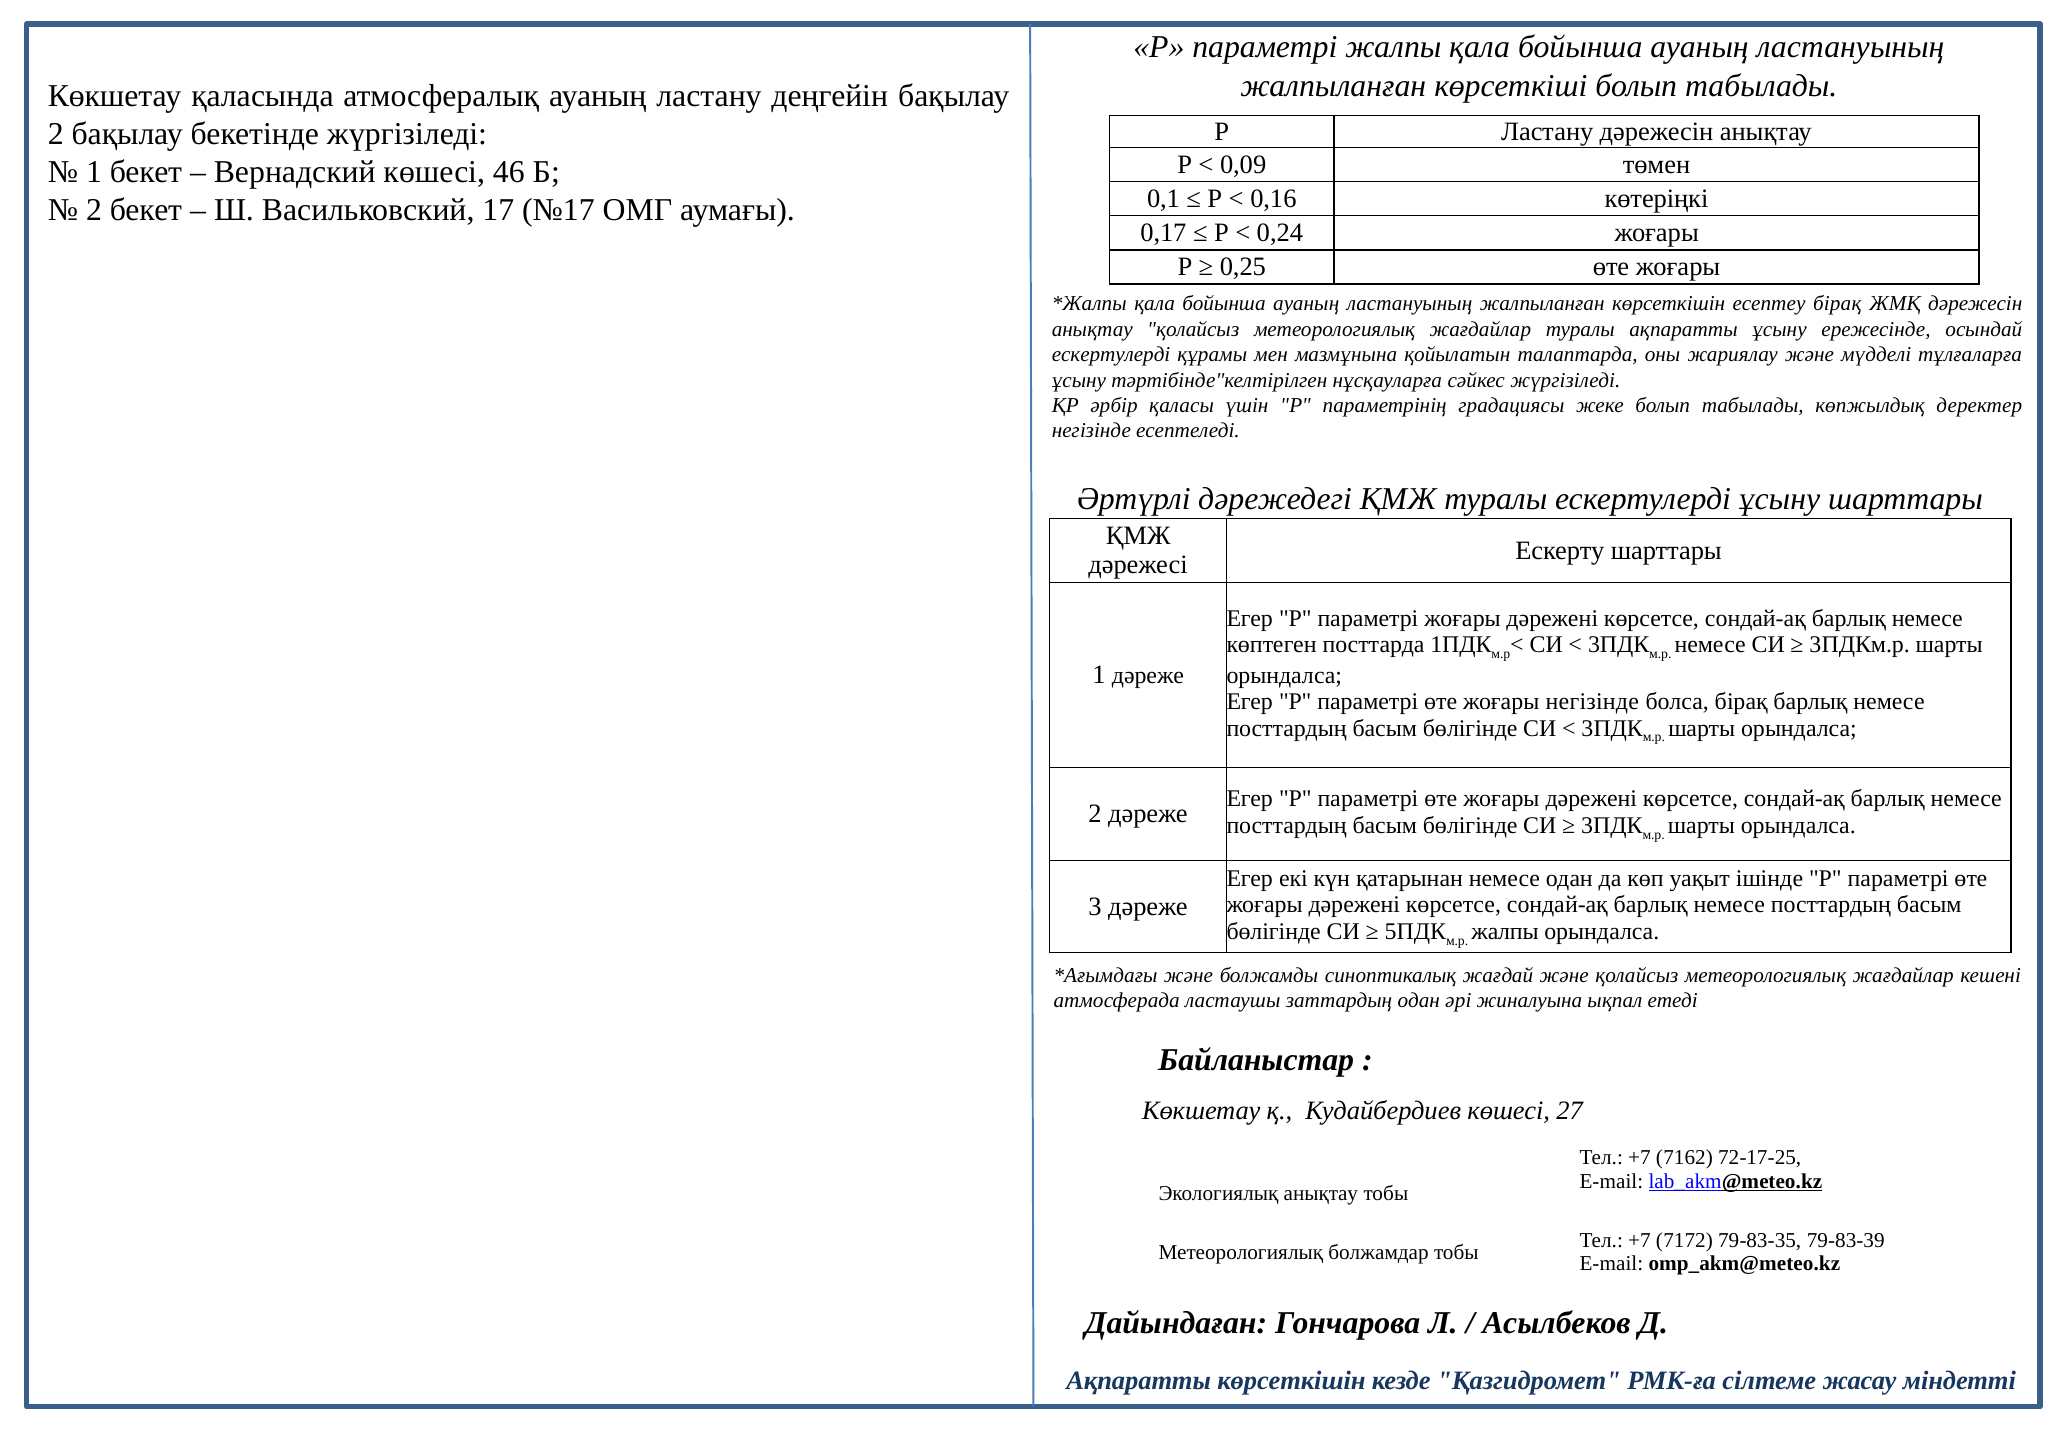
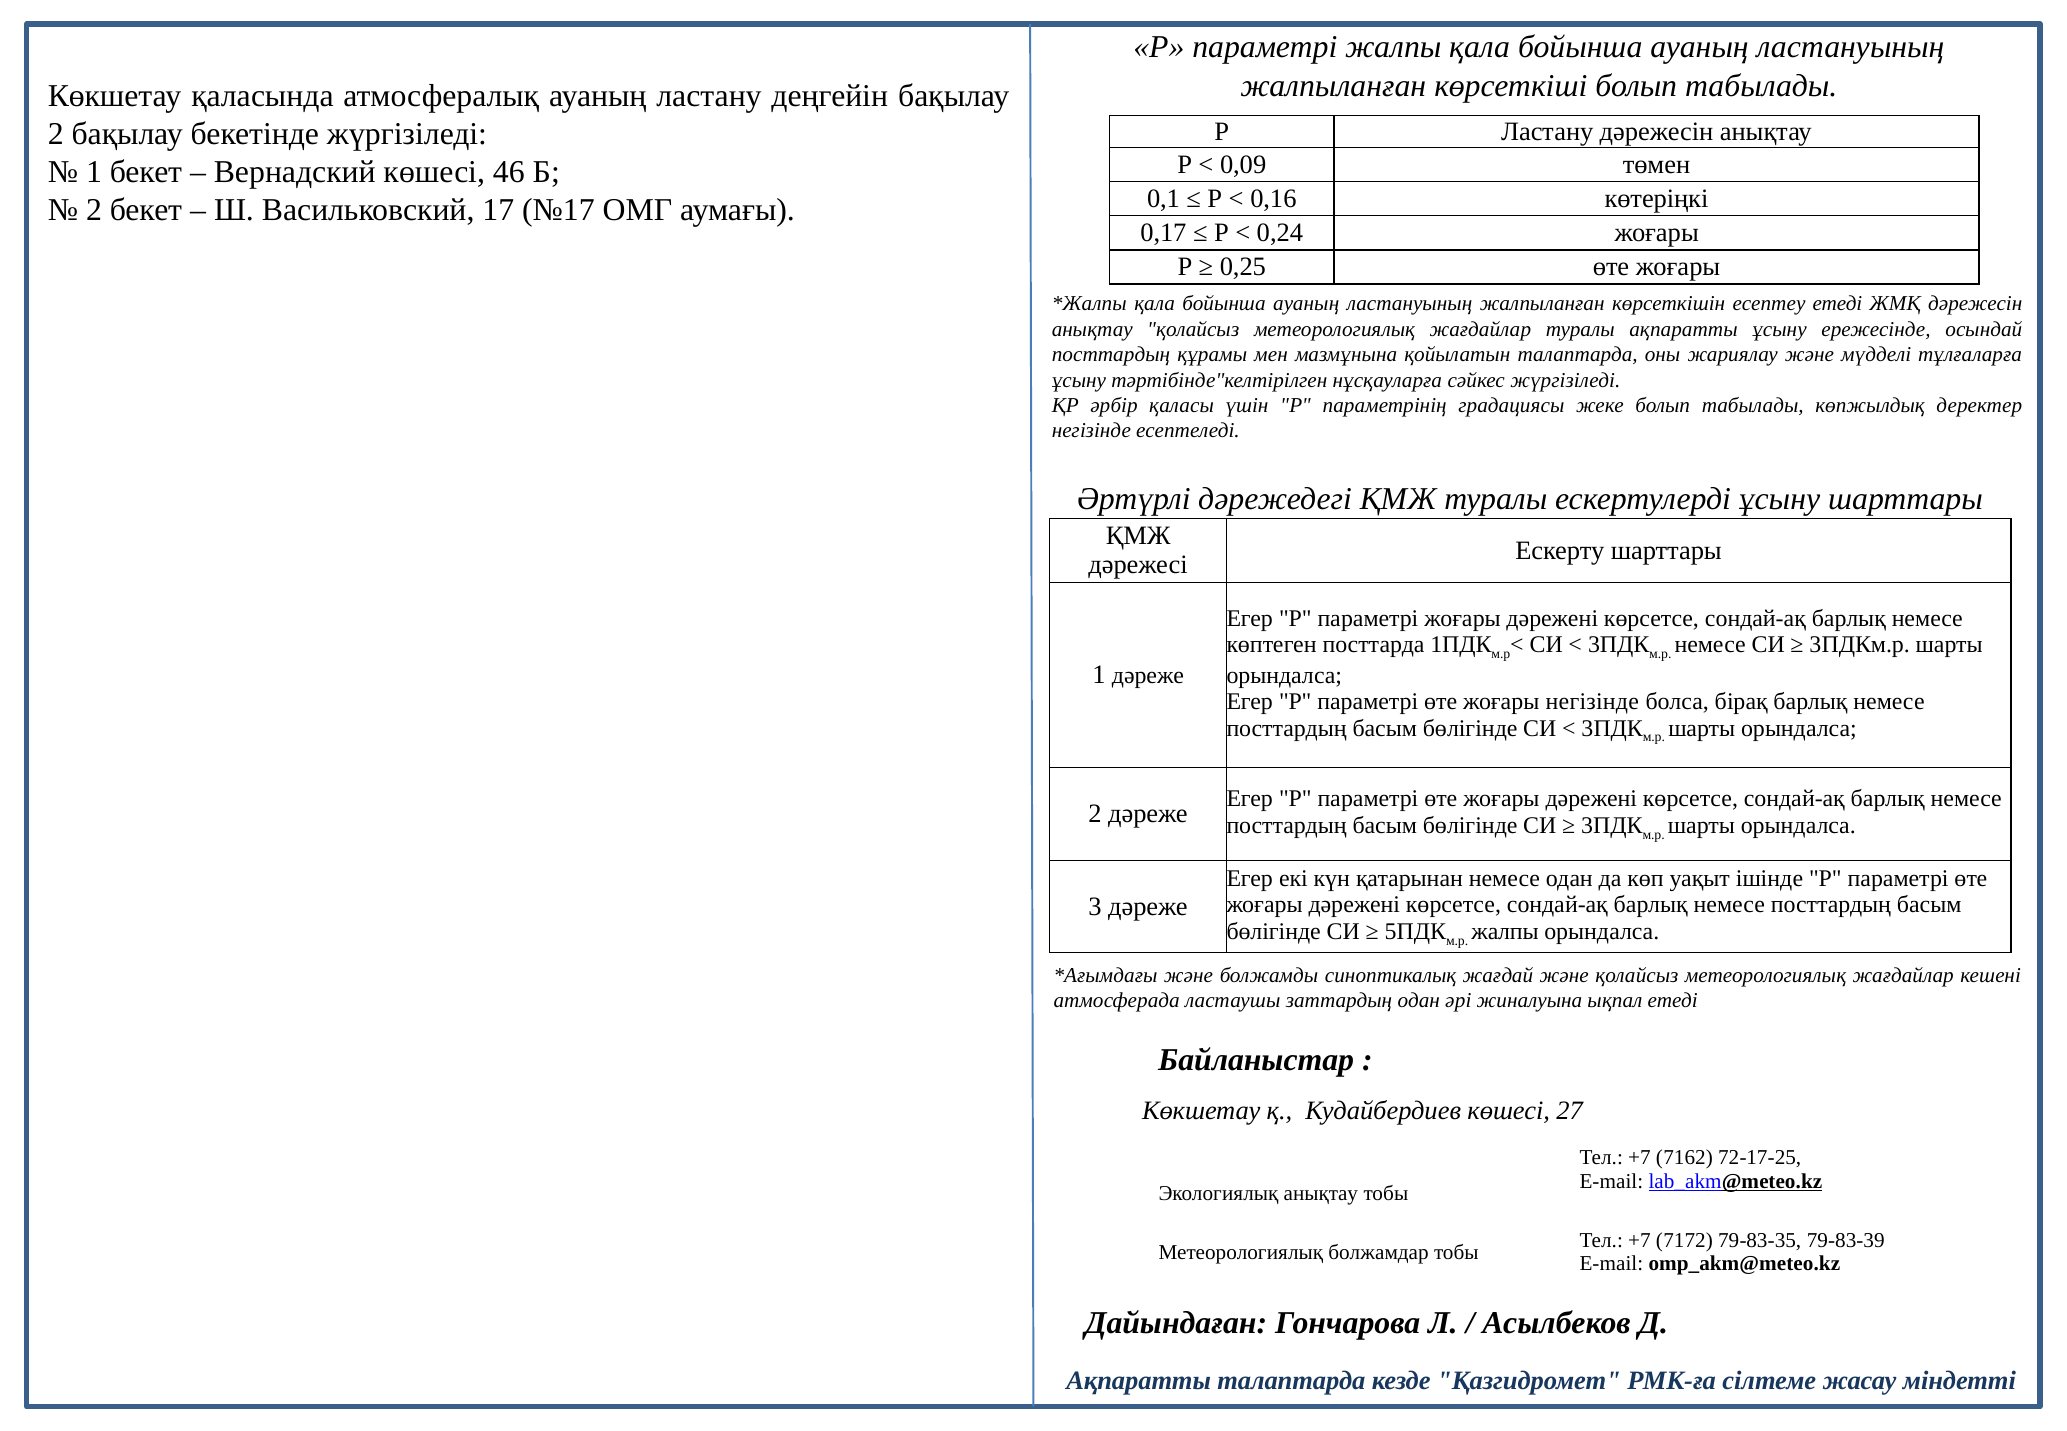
есептеу бірақ: бірақ -> етеді (1837, 304)
ескертулерді: ескертулерді -> посттардың (1111, 355)
Ақпаратты көрсеткішін: көрсеткішін -> талаптарда (1291, 1381)
